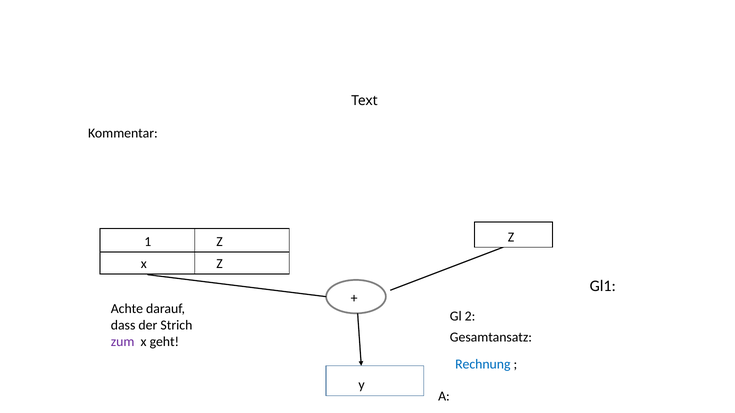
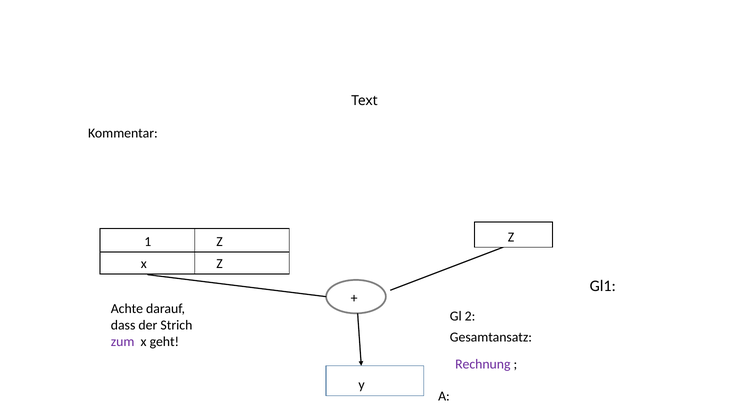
Rechnung colour: blue -> purple (483, 365)
